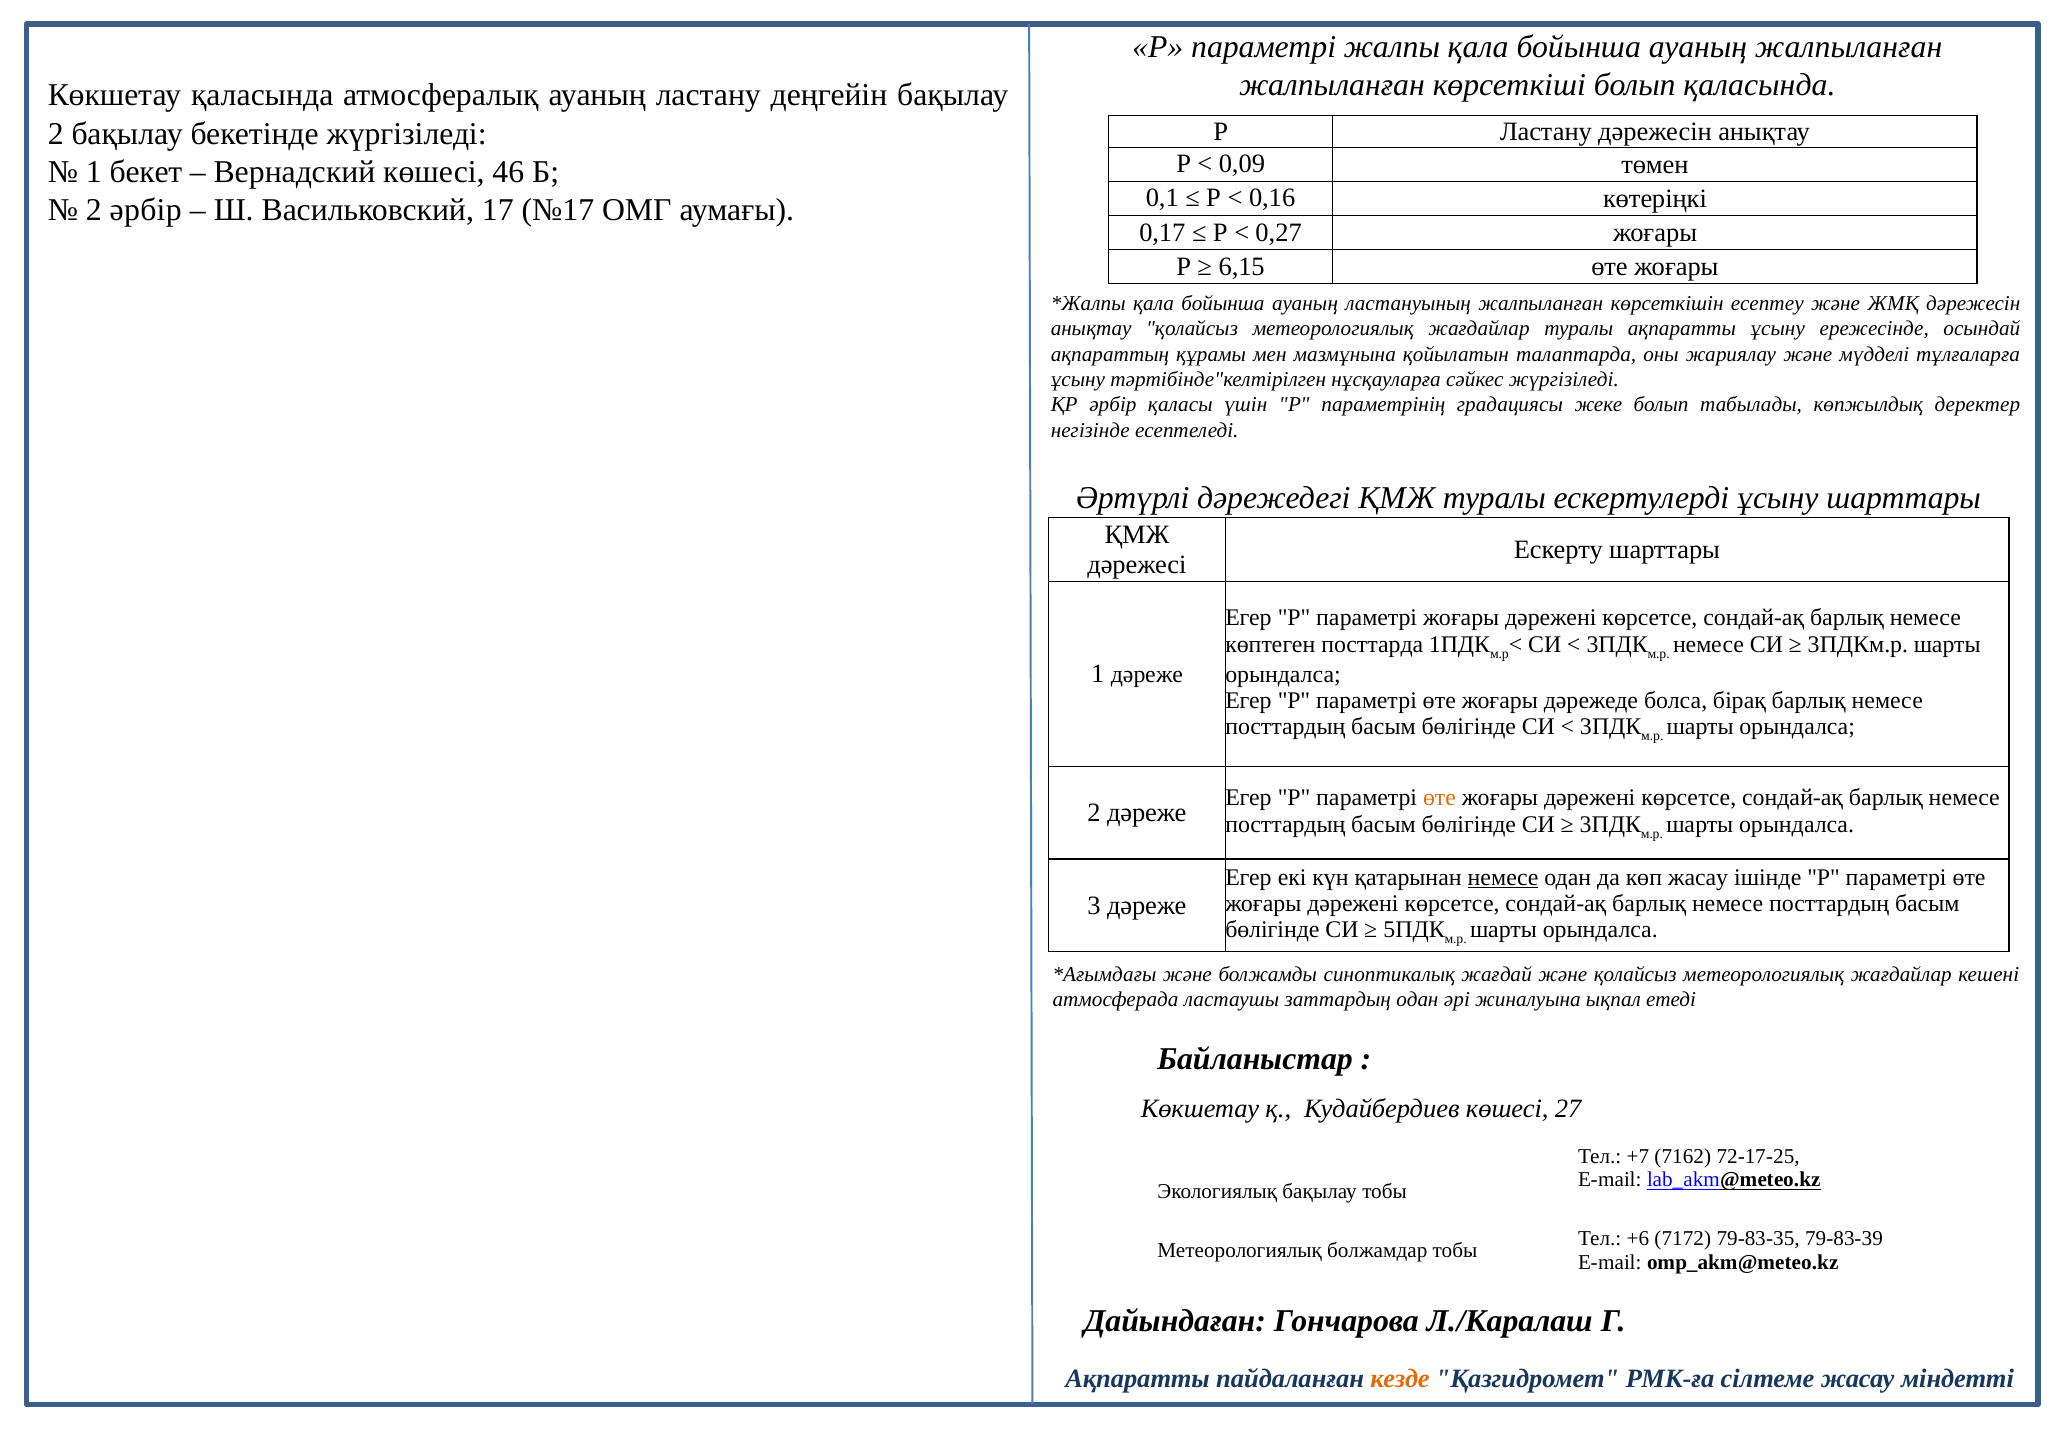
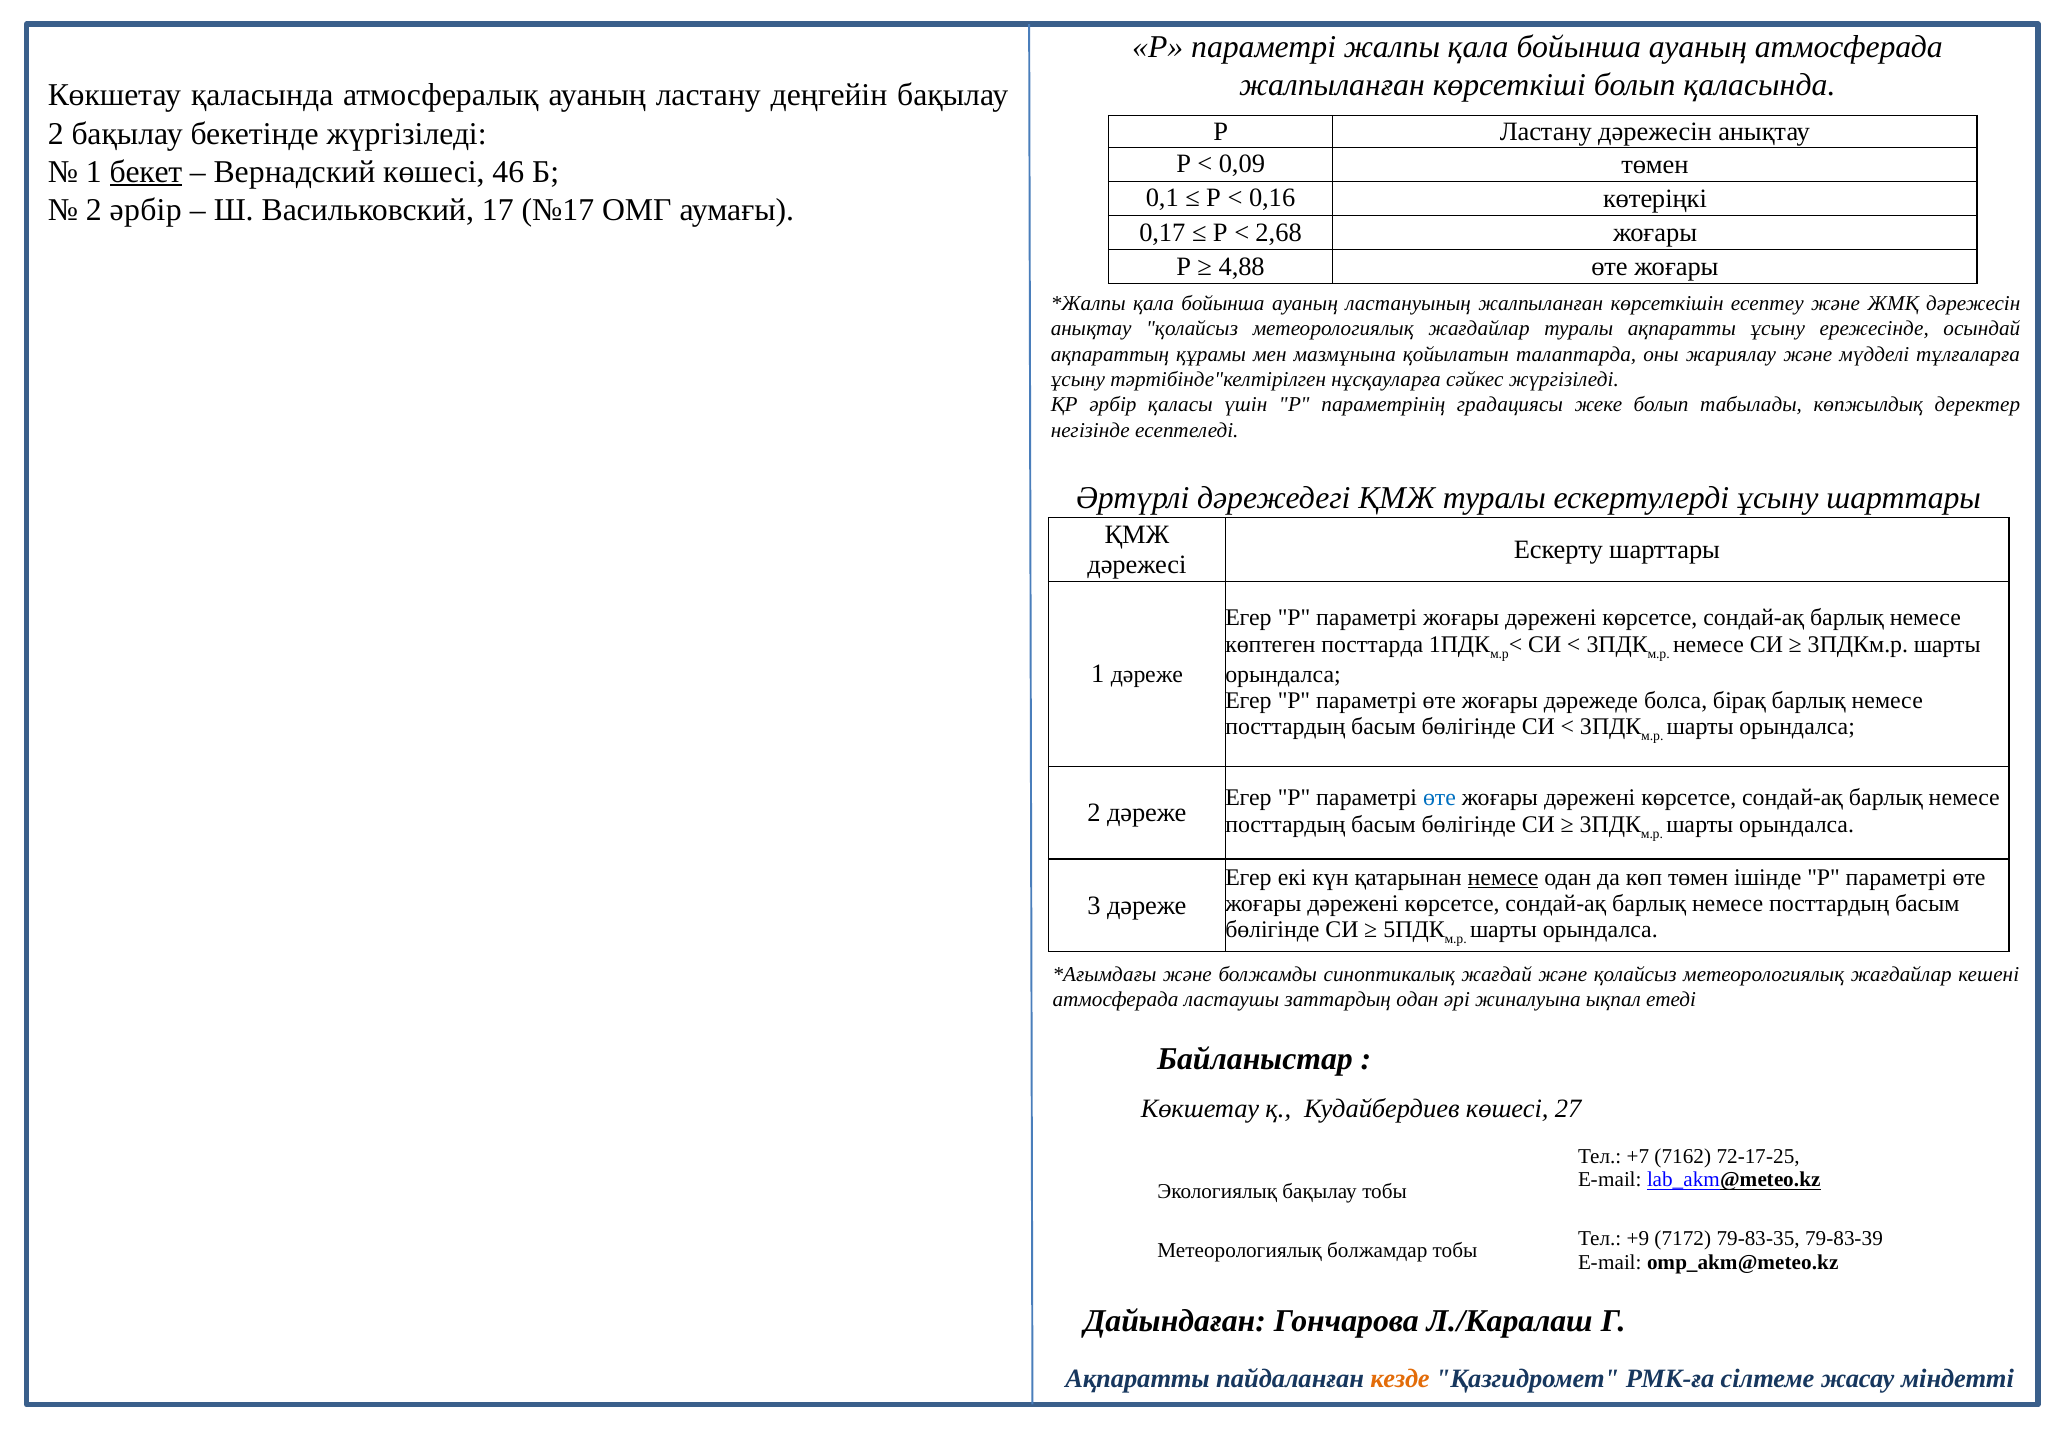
ауаның жалпыланған: жалпыланған -> атмосферада (1849, 47)
бекет underline: none -> present (146, 172)
0,27: 0,27 -> 2,68 (1279, 232)
6,15: 6,15 -> 4,88 (1242, 266)
өте colour: orange -> blue (1439, 798)
көп жасау: жасау -> төмен (1698, 878)
+6: +6 -> +9 (1638, 1239)
